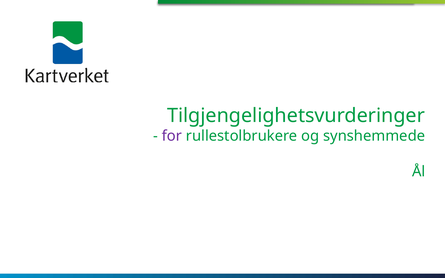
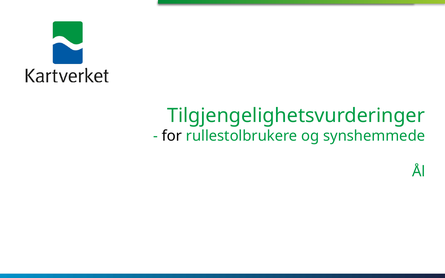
for colour: purple -> black (172, 136)
